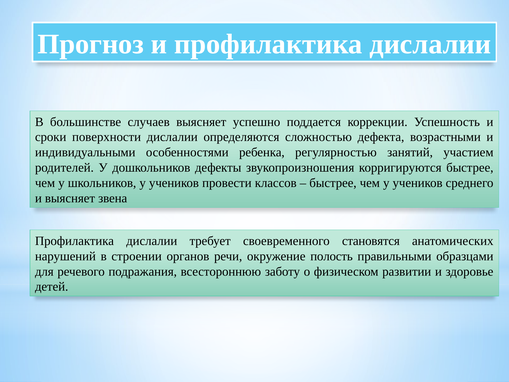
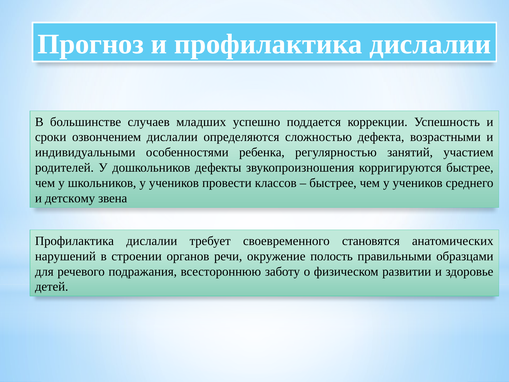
случаев выясняет: выясняет -> младших (201, 122)
поверхности: поверхности -> озвончением (107, 137)
и выясняет: выясняет -> детскому (70, 198)
